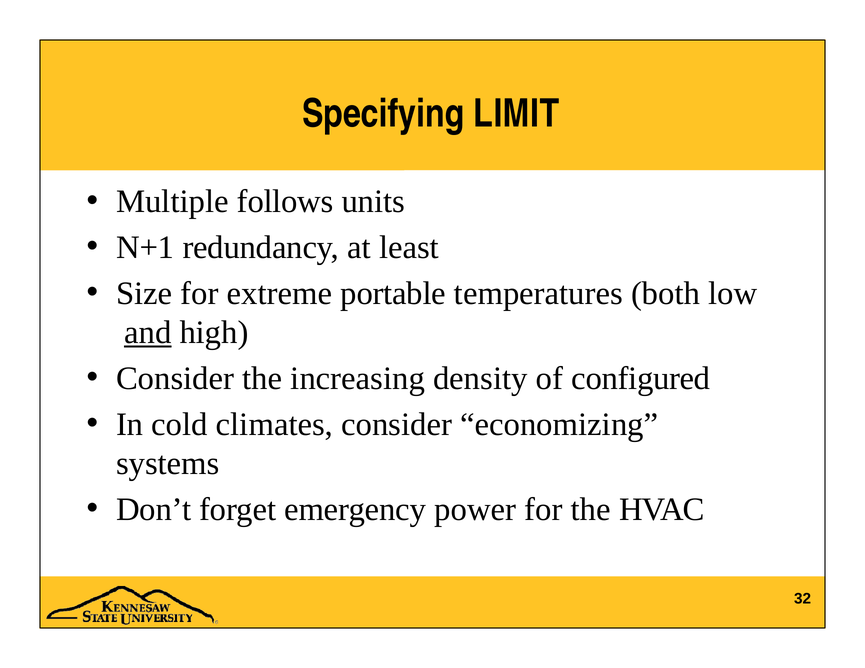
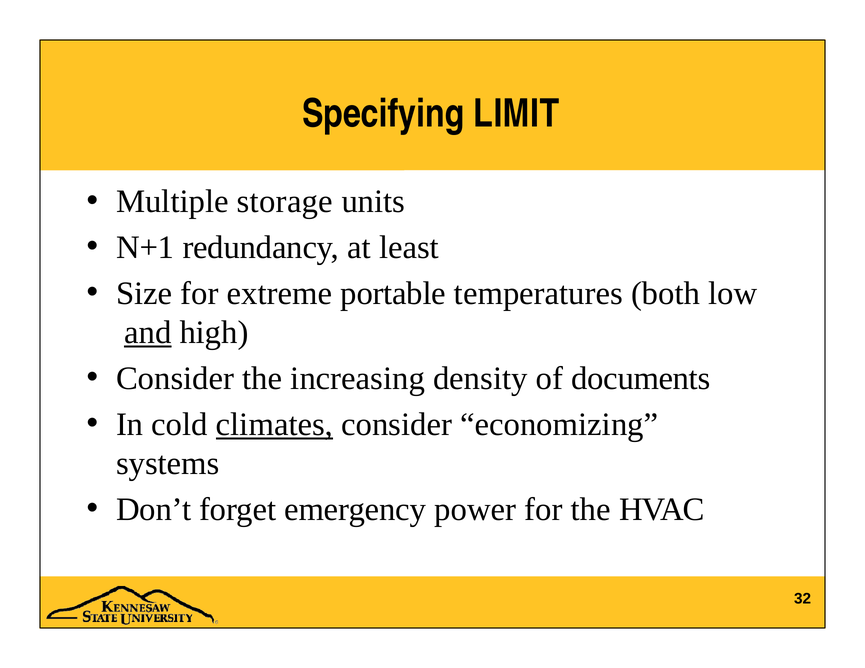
follows: follows -> storage (285, 202)
configured: configured -> documents (641, 379)
climates underline: none -> present (274, 425)
